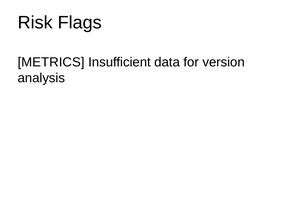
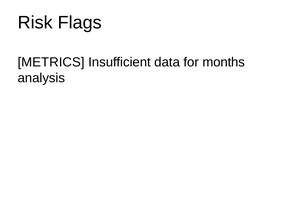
version: version -> months (224, 62)
